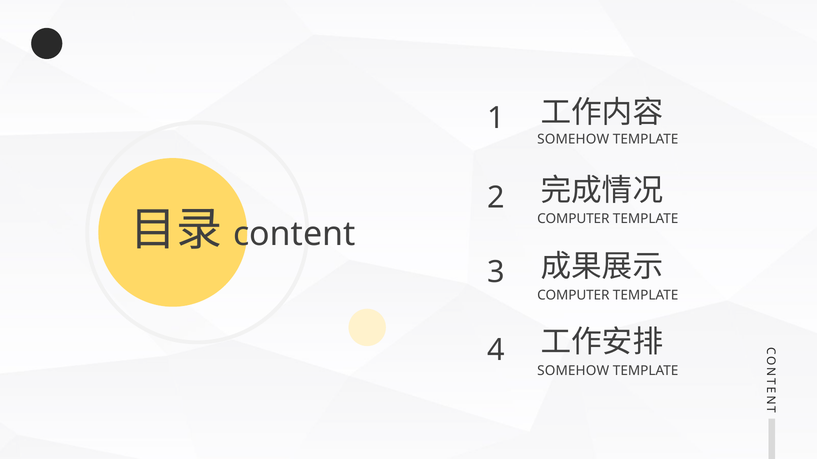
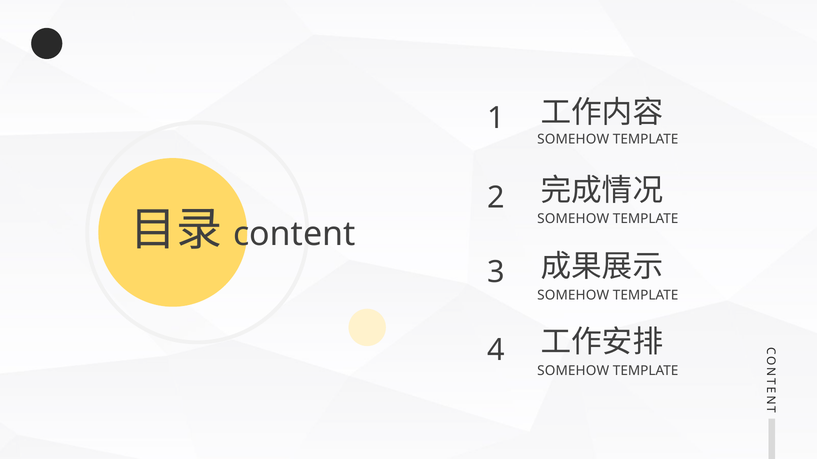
COMPUTER: COMPUTER -> SOMEHOW (573, 219)
COMPUTER: COMPUTER -> SOMEHOW (573, 296)
